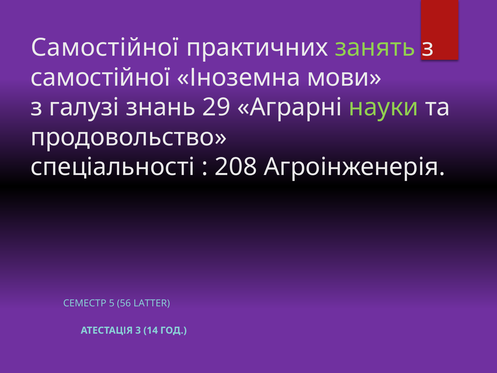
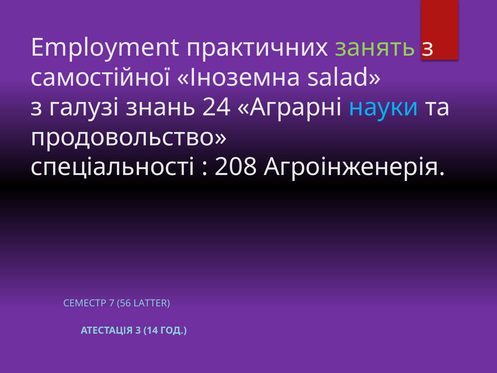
Самостійної: Самостійної -> Employment (105, 48)
мови: мови -> salad (344, 78)
29: 29 -> 24 (216, 107)
науки colour: light green -> light blue (384, 107)
5: 5 -> 7 (112, 303)
